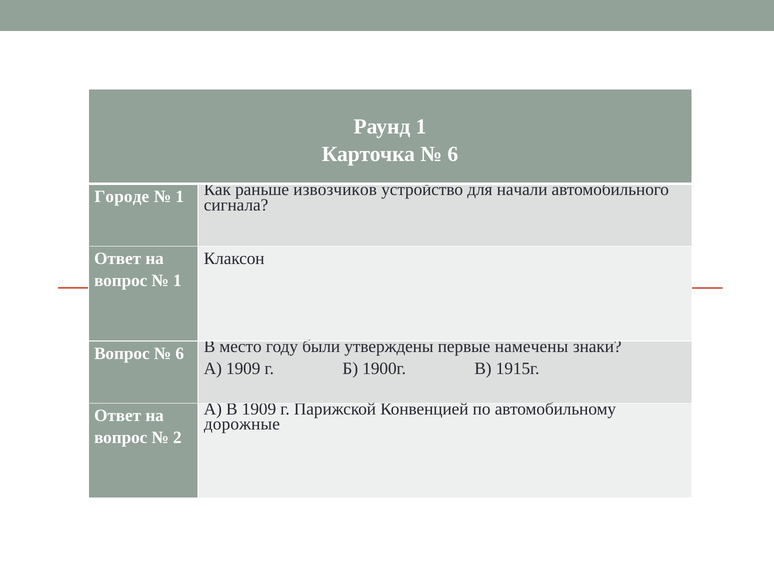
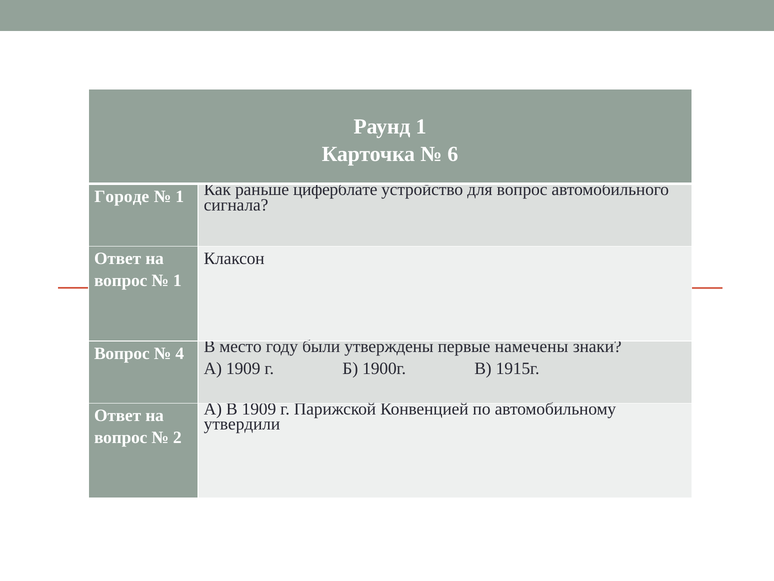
извозчиков: извозчиков -> циферблате (335, 189)
для начали: начали -> вопрос (522, 189)
6: 6 -> 4 (180, 353)
дорожные: дорожные -> утвердили (242, 424)
